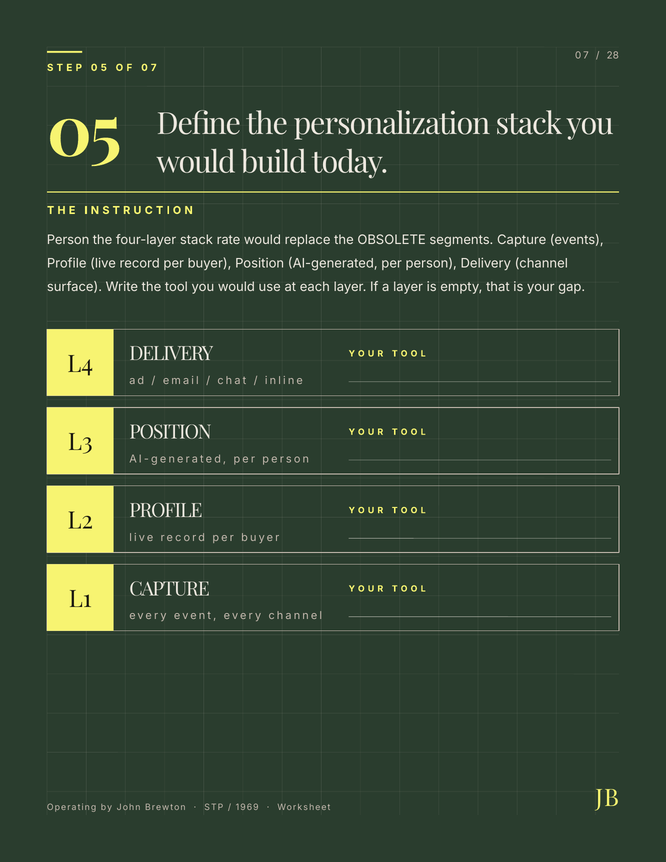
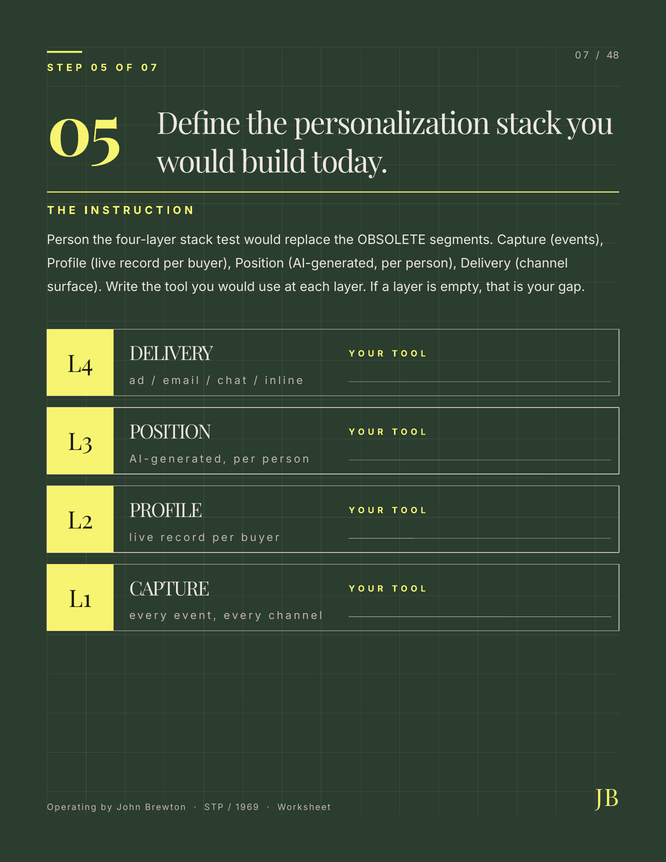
28: 28 -> 48 (613, 55)
rate: rate -> test (228, 240)
